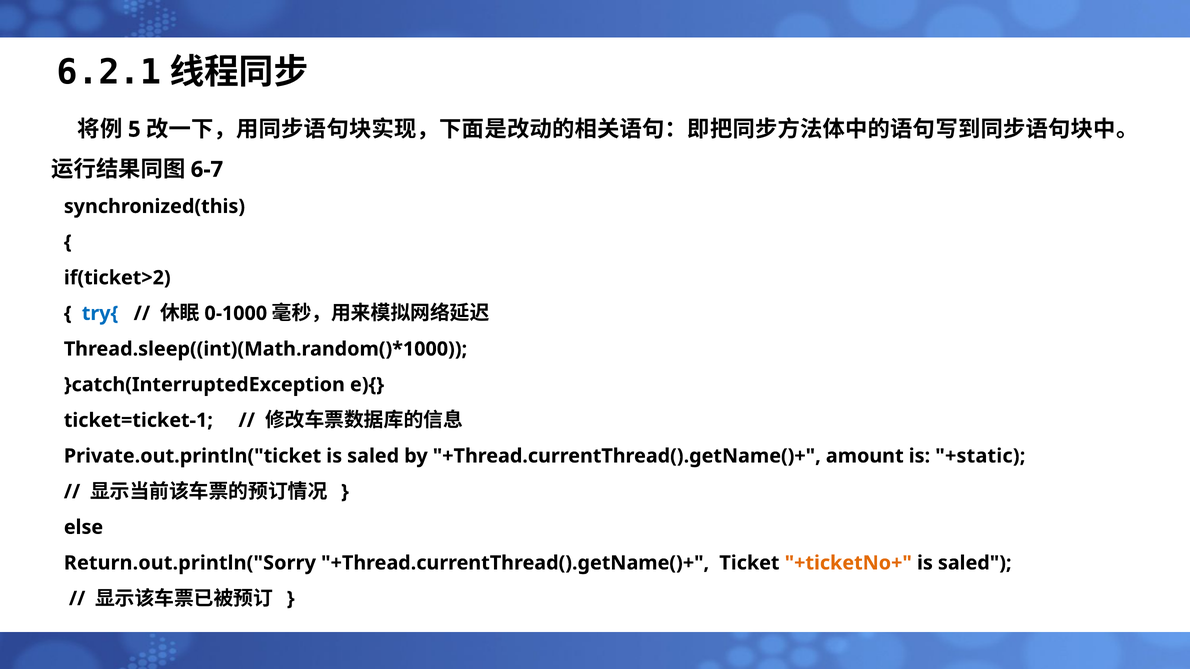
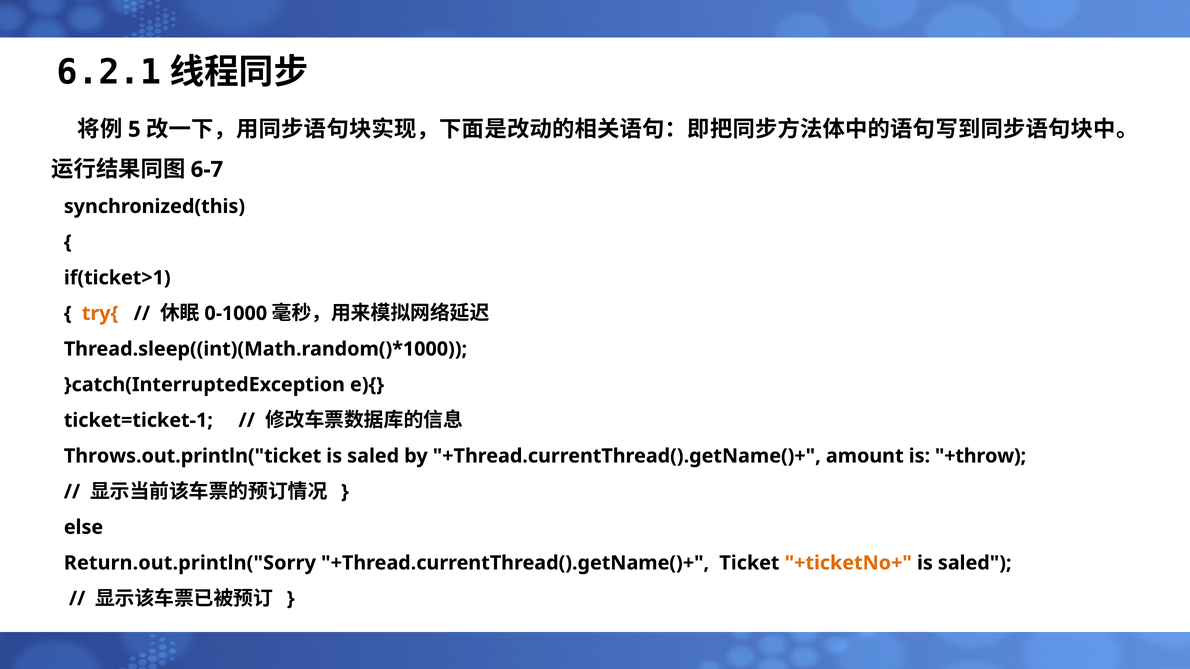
if(ticket>2: if(ticket>2 -> if(ticket>1 (117, 278)
try{ colour: blue -> orange (100, 314)
Private.out.println("ticket: Private.out.println("ticket -> Throws.out.println("ticket (193, 456)
+static: +static -> +throw (981, 456)
